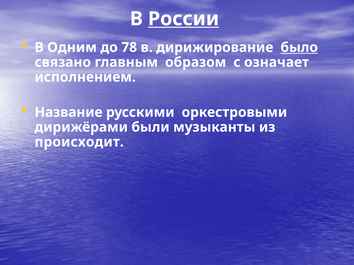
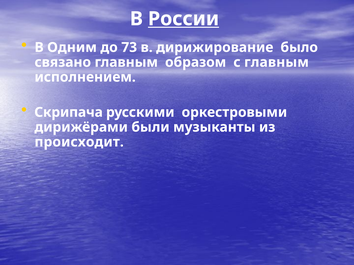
78: 78 -> 73 (129, 47)
было underline: present -> none (299, 47)
с означает: означает -> главным (276, 62)
Название: Название -> Скрипача (69, 112)
